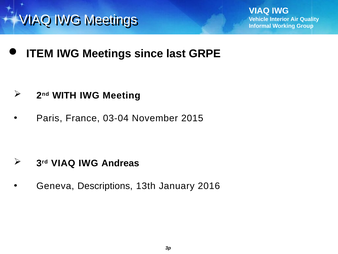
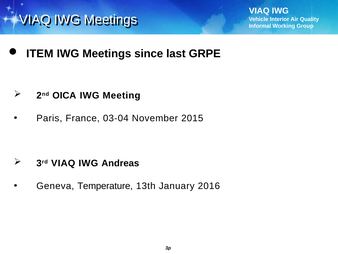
WITH: WITH -> OICA (64, 95)
Descriptions: Descriptions -> Temperature (105, 186)
